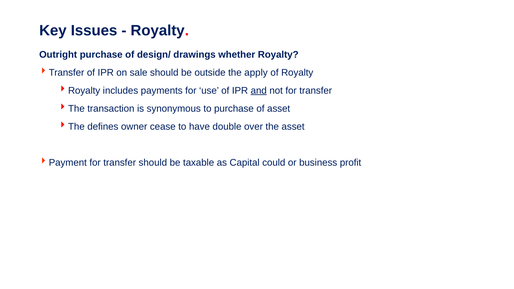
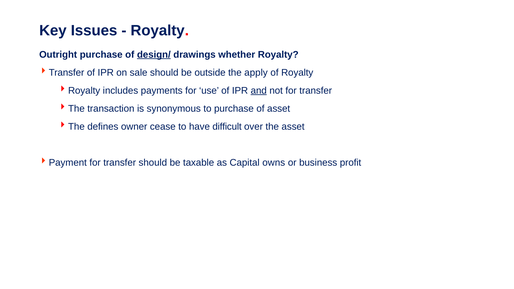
design/ underline: none -> present (154, 55)
double: double -> difficult (227, 127)
could: could -> owns (274, 163)
